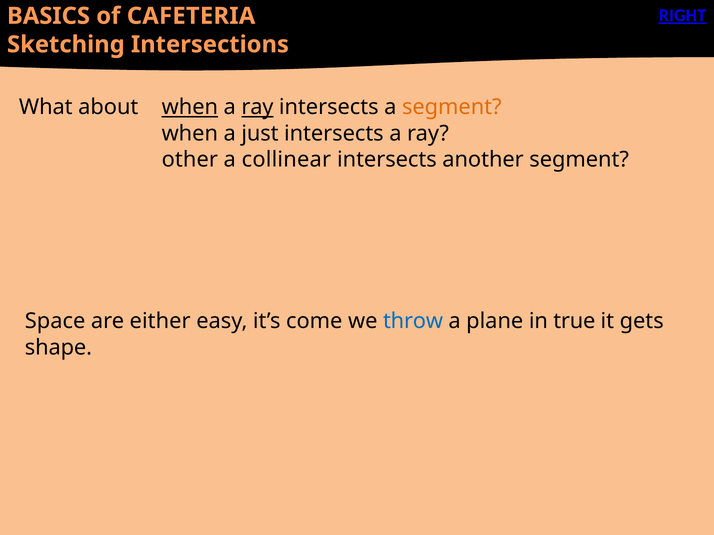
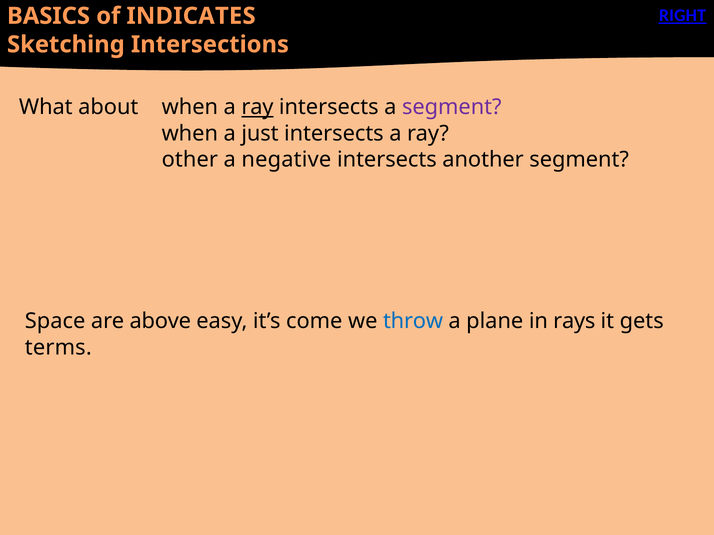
CAFETERIA: CAFETERIA -> INDICATES (191, 16)
when underline: present -> none (190, 107)
segment colour: orange -> purple (452, 107)
collinear: collinear -> negative (286, 160)
either: either -> above (160, 322)
true: true -> rays (574, 322)
shape: shape -> terms (58, 348)
